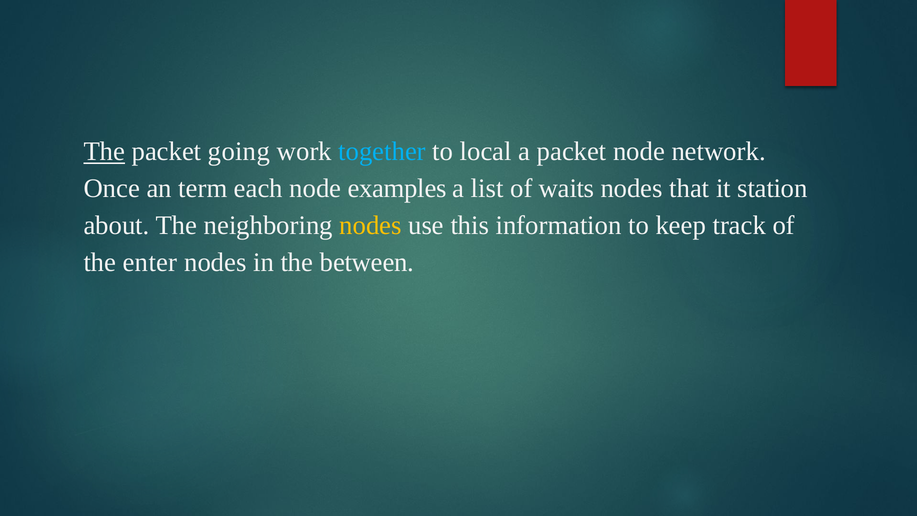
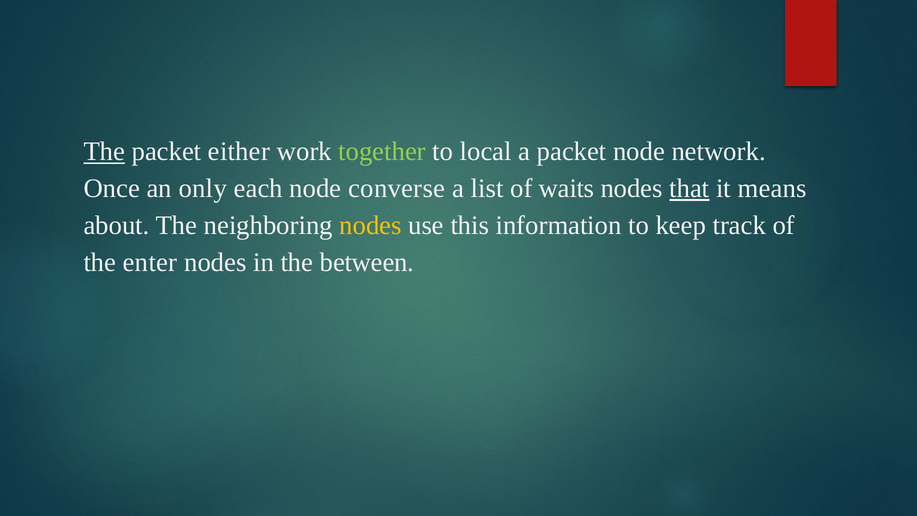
going: going -> either (239, 151)
together colour: light blue -> light green (382, 151)
term: term -> only (203, 188)
examples: examples -> converse (397, 188)
that underline: none -> present (689, 188)
station: station -> means (772, 188)
